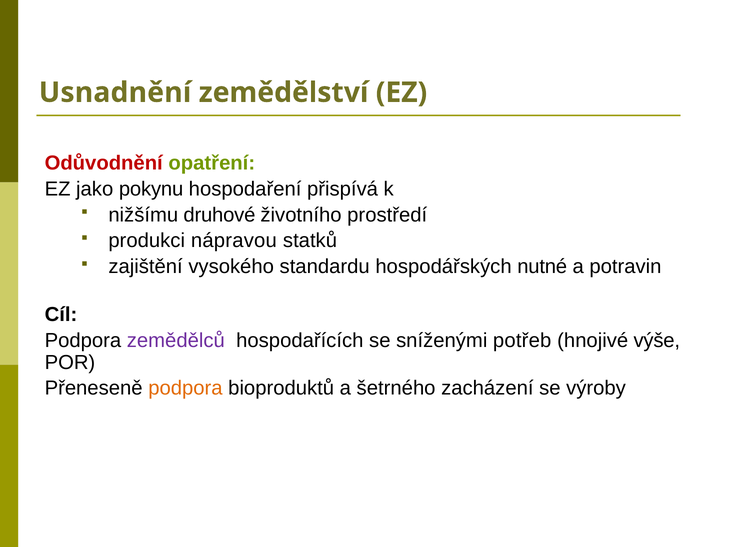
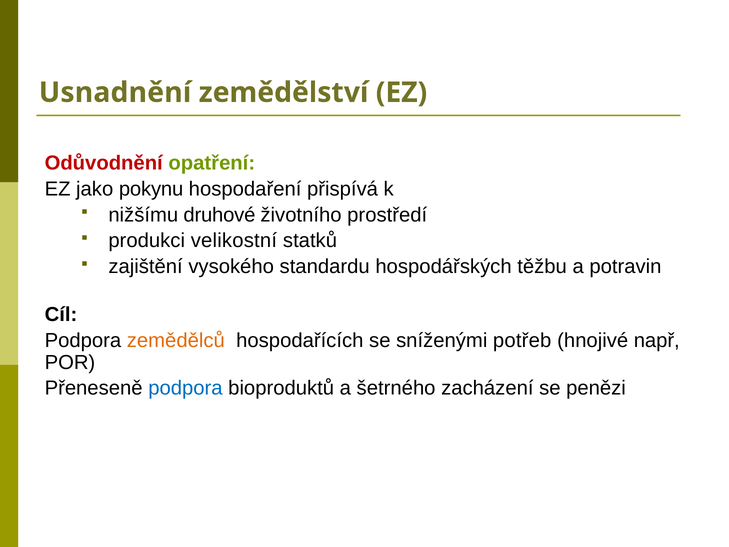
nápravou: nápravou -> velikostní (234, 241)
nutné: nutné -> těžbu (542, 267)
zemědělců colour: purple -> orange (176, 340)
výše: výše -> např (657, 340)
podpora colour: orange -> blue (185, 388)
výroby: výroby -> penězi (596, 388)
